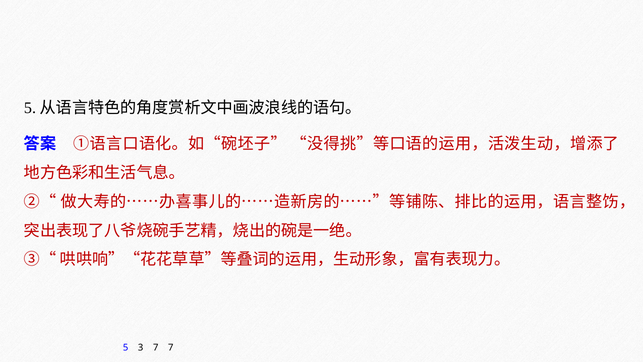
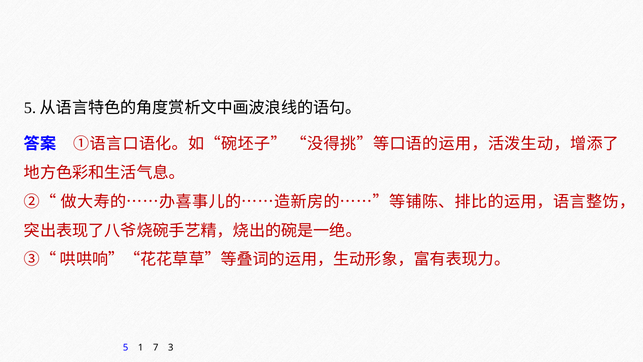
3: 3 -> 1 (141, 348)
7 7: 7 -> 3 (171, 348)
